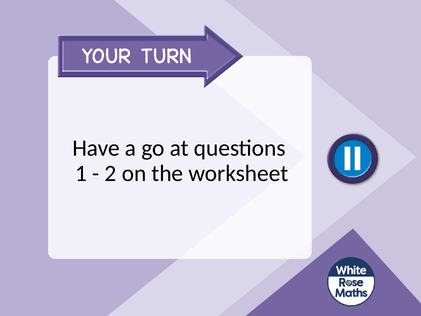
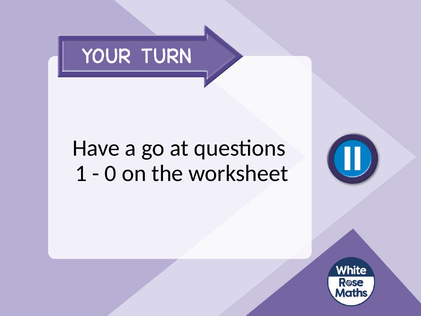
2: 2 -> 0 (111, 173)
